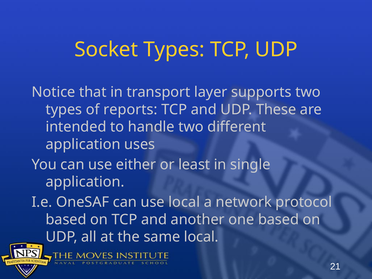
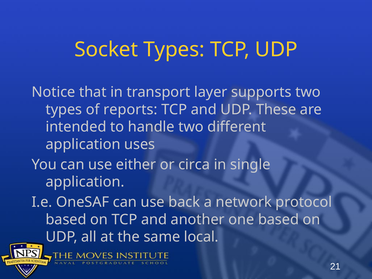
least: least -> circa (194, 165)
use local: local -> back (184, 202)
